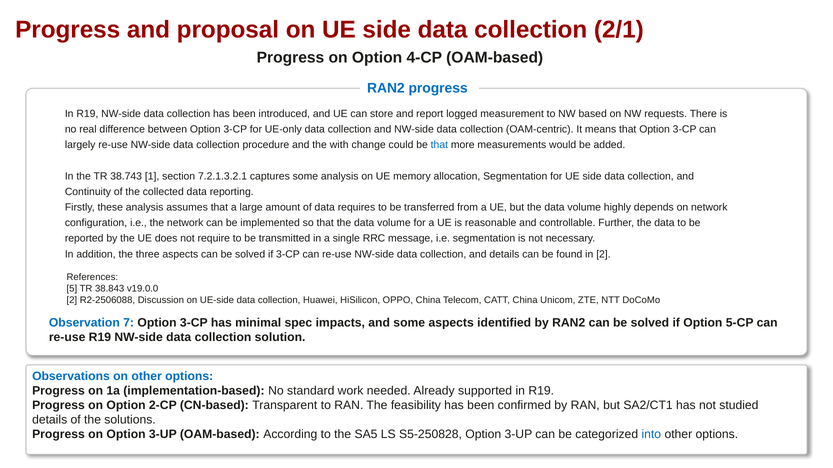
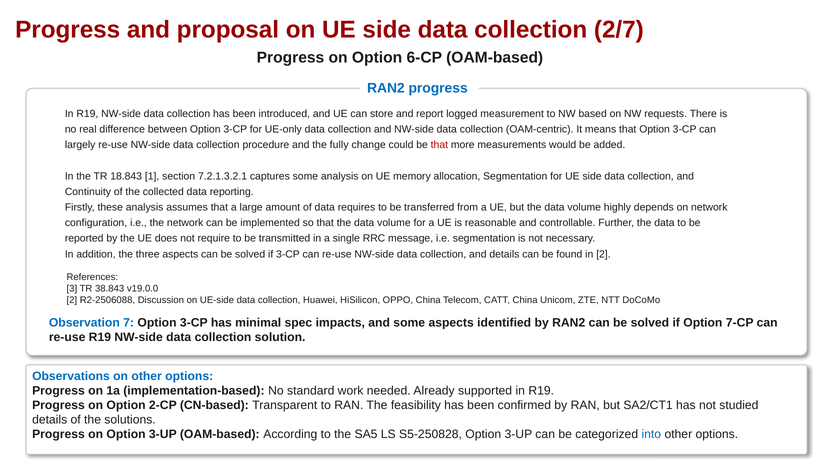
2/1: 2/1 -> 2/7 (619, 30)
4-CP: 4-CP -> 6-CP (424, 58)
with: with -> fully (339, 145)
that colour: blue -> red (439, 145)
38.743: 38.743 -> 18.843 (126, 176)
5: 5 -> 3 (72, 289)
5-CP: 5-CP -> 7-CP (740, 323)
